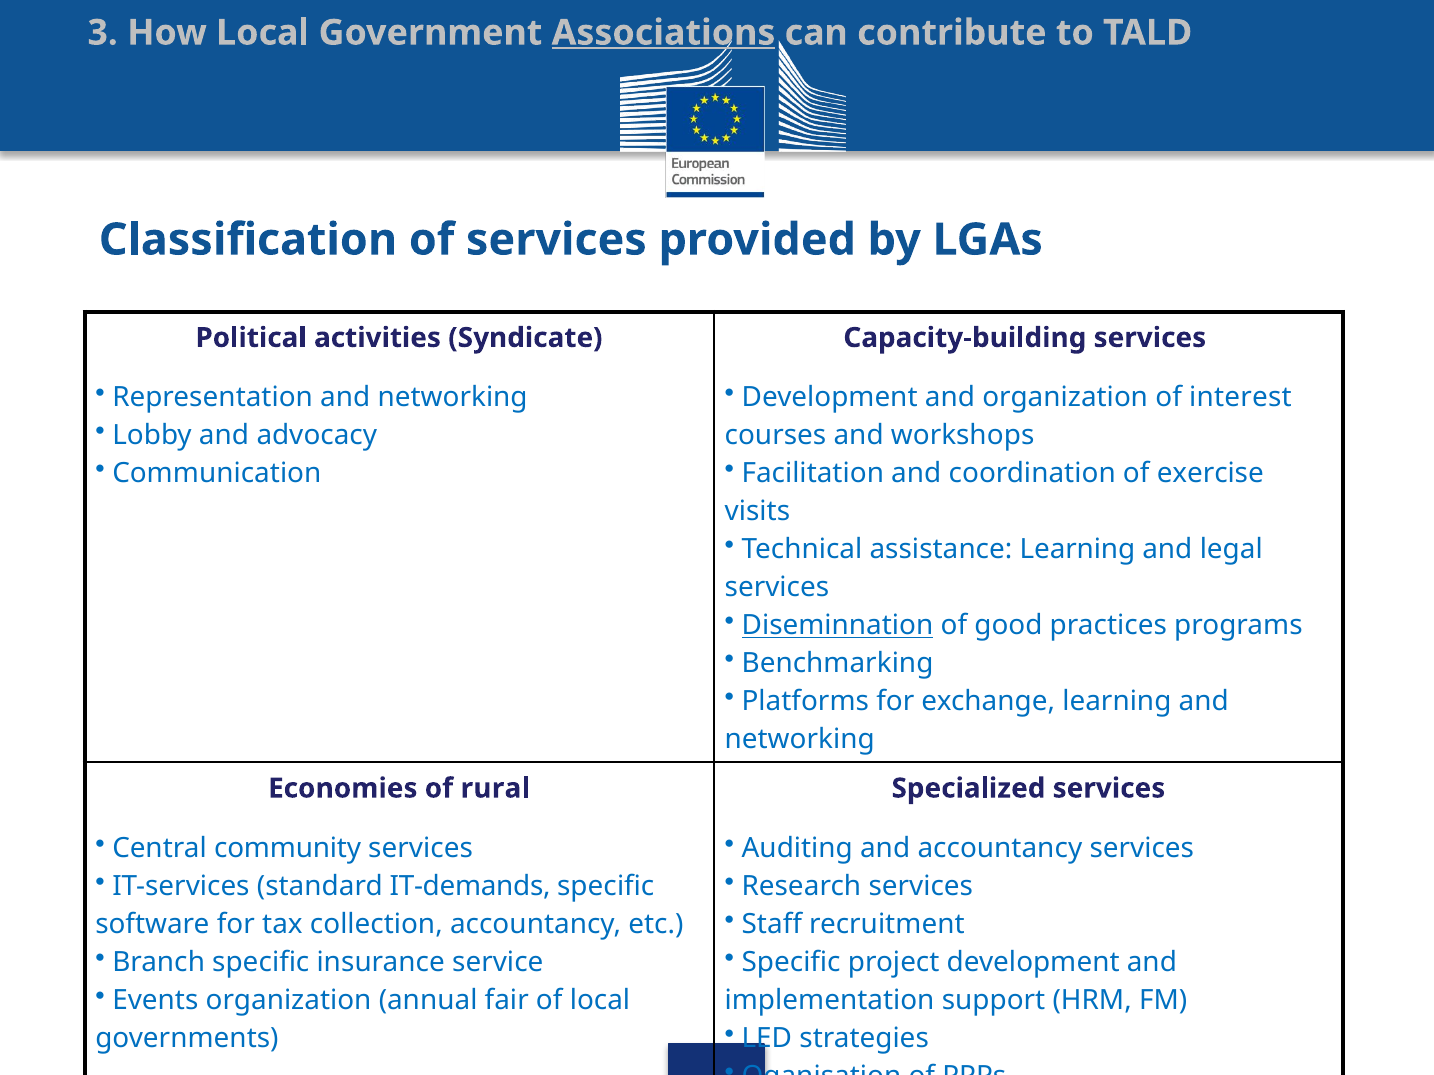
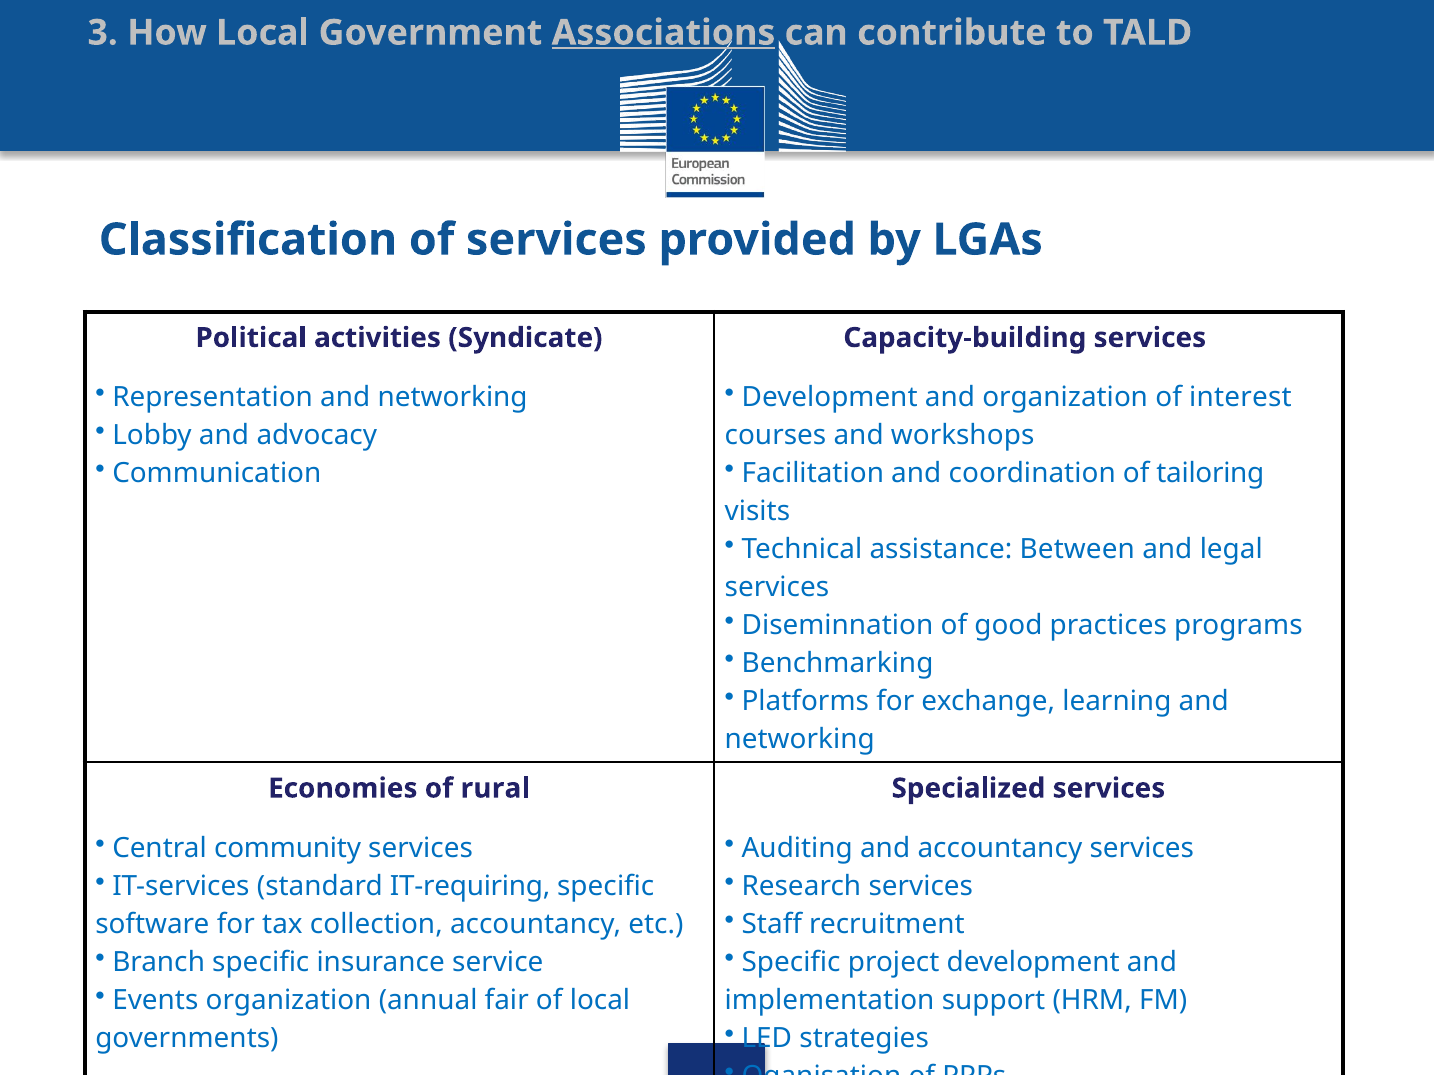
exercise: exercise -> tailoring (1210, 474)
assistance Learning: Learning -> Between (1077, 550)
Diseminnation underline: present -> none (837, 626)
IT-demands: IT-demands -> IT-requiring (470, 887)
